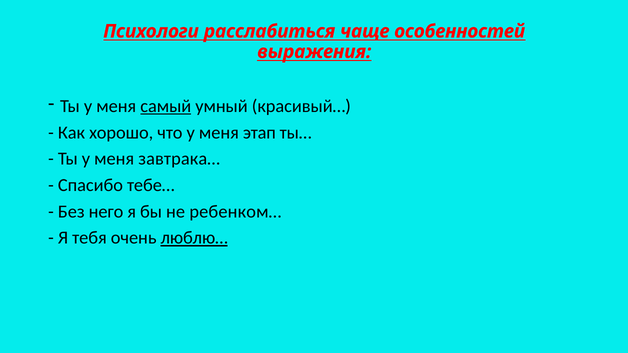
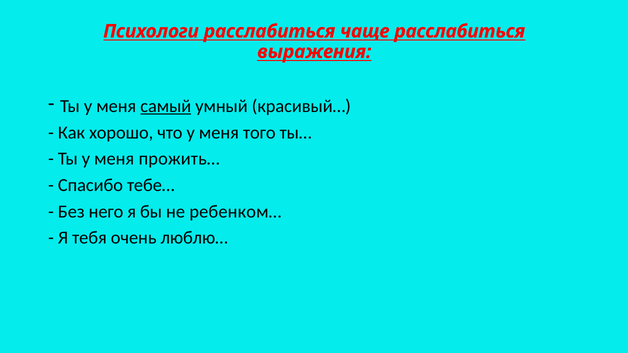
чаще особенностей: особенностей -> расслабиться (460, 31)
этап: этап -> того (259, 133)
завтрака…: завтрака… -> прожить… (179, 159)
люблю… underline: present -> none (194, 238)
